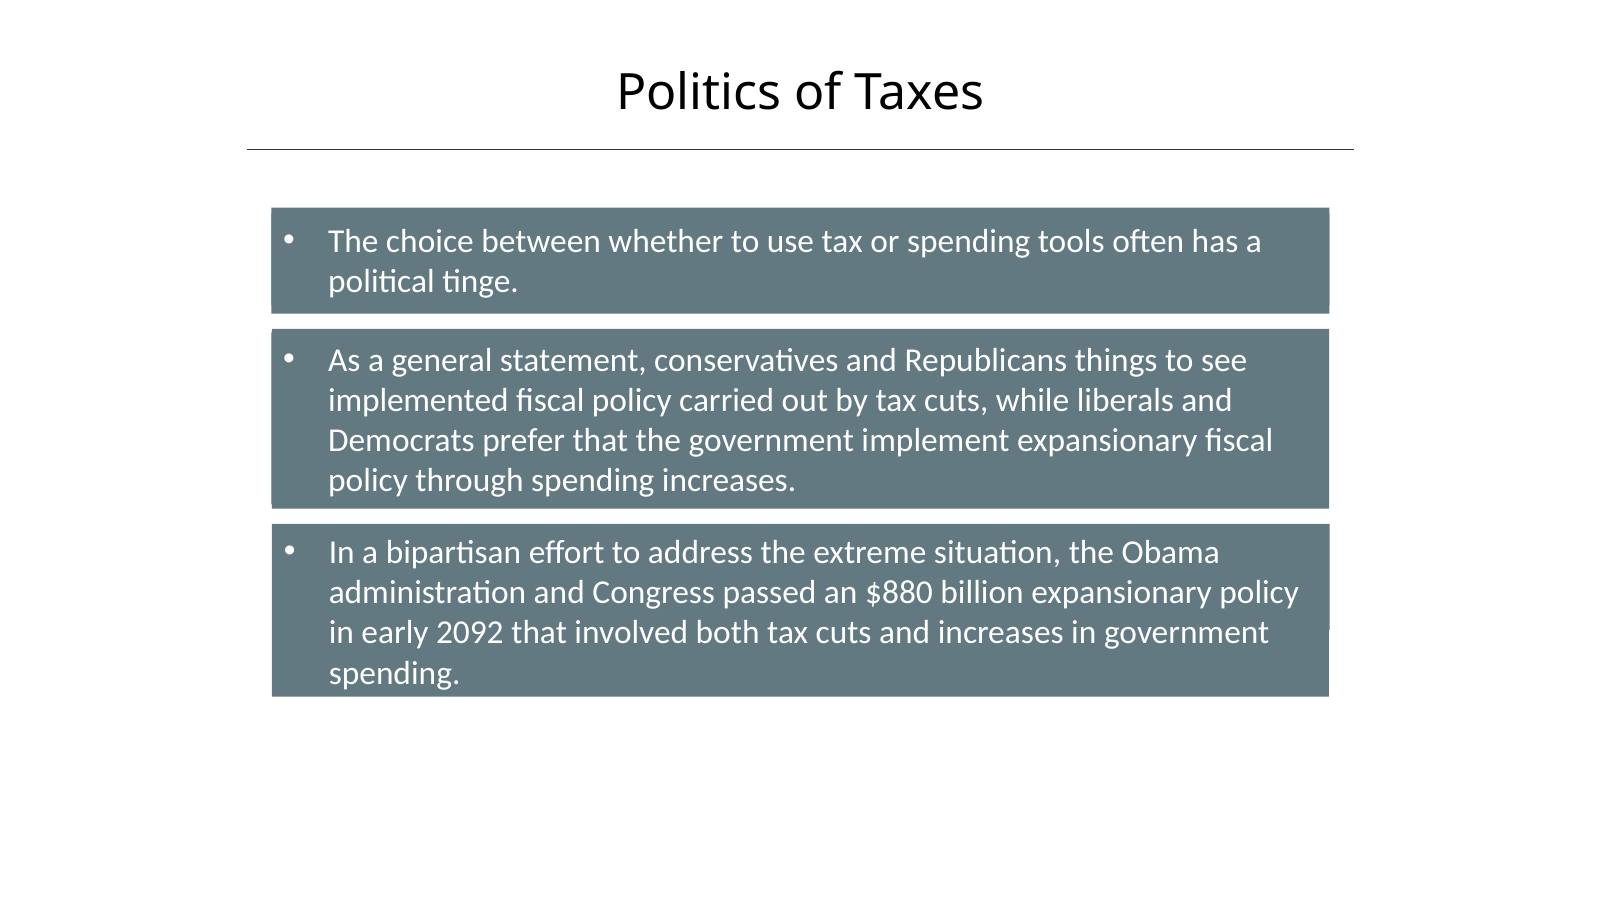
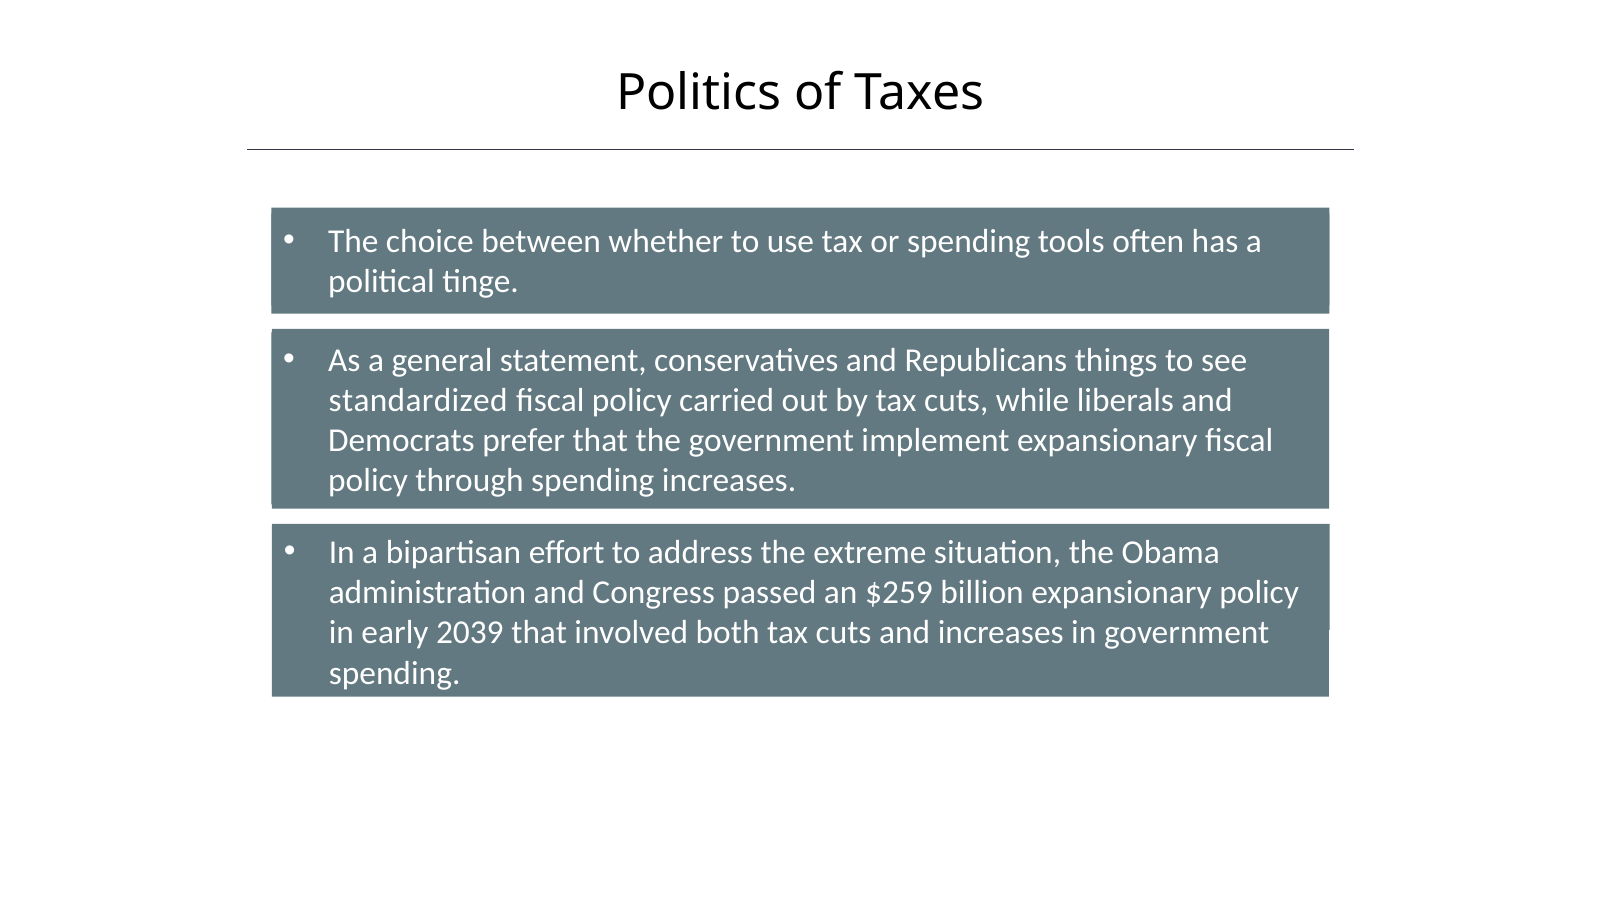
implemented: implemented -> standardized (418, 400)
$880: $880 -> $259 (899, 593)
2092: 2092 -> 2039 (470, 633)
